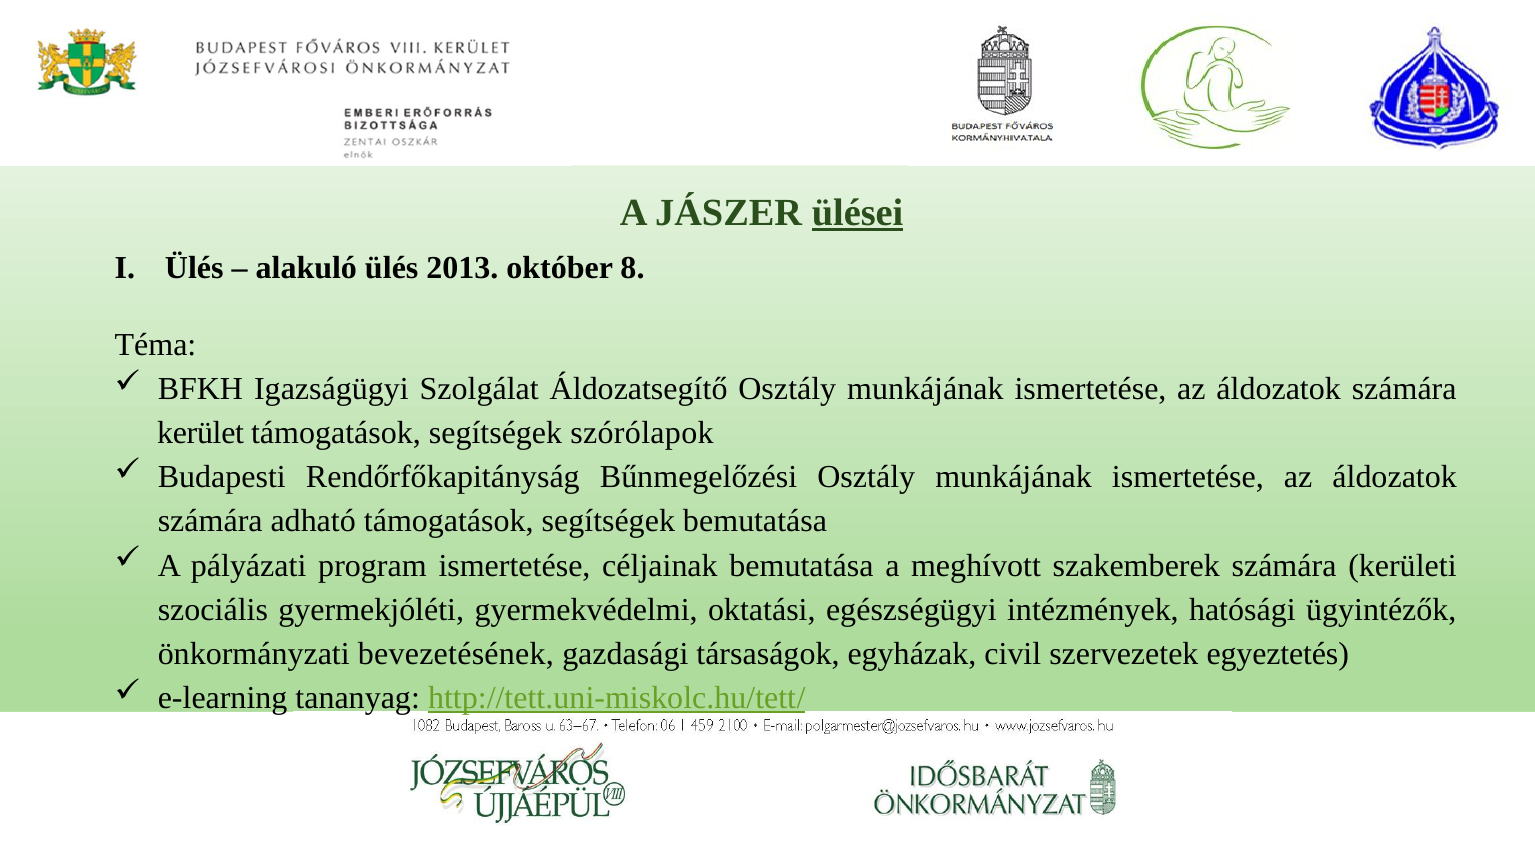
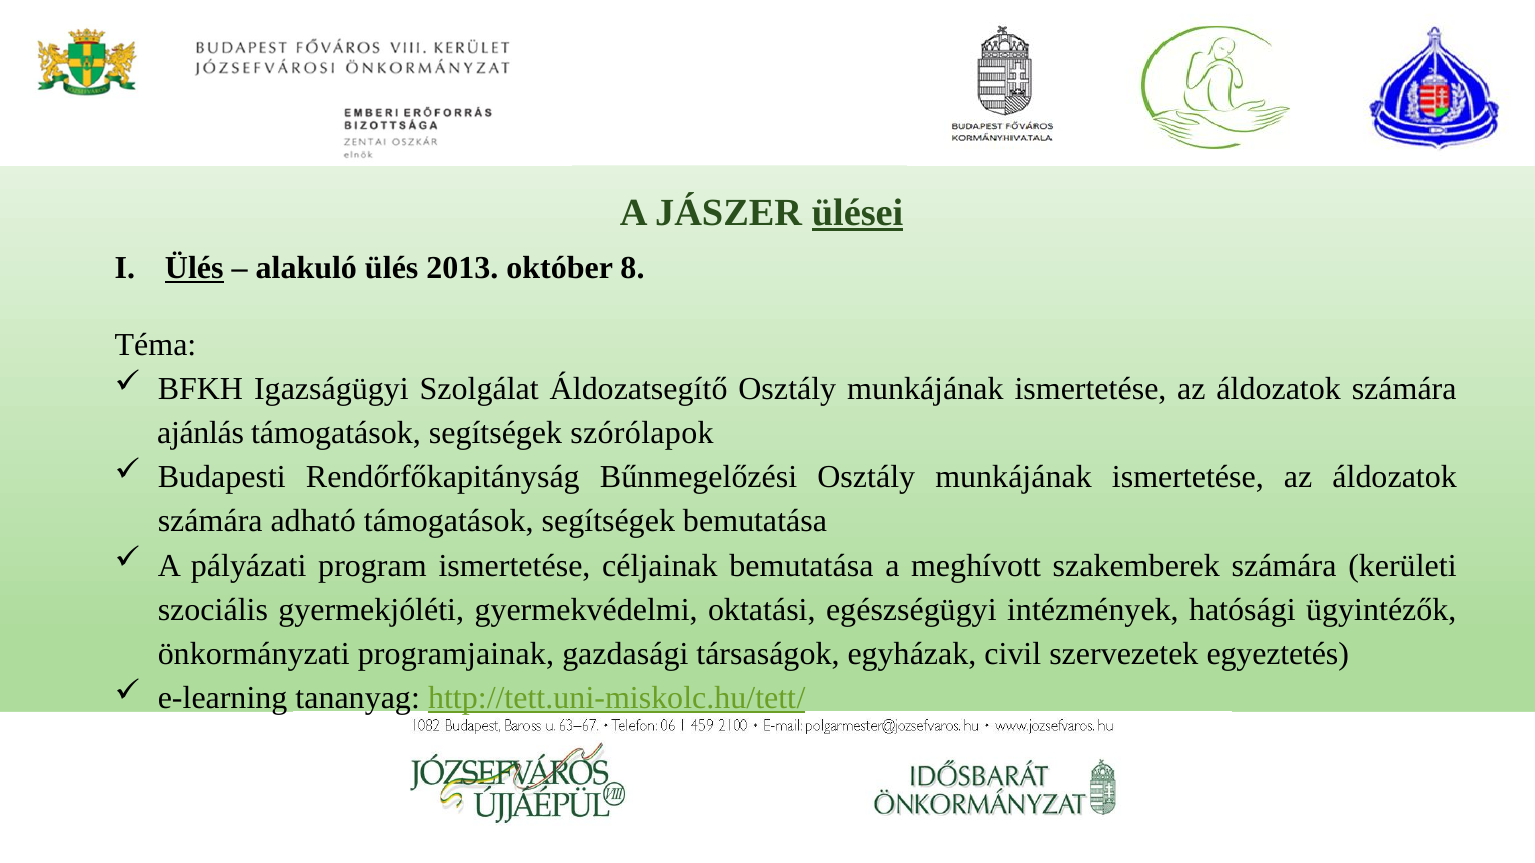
Ülés underline: none -> present (194, 268)
kerület: kerület -> ajánlás (201, 433)
bevezetésének: bevezetésének -> programjainak (456, 654)
